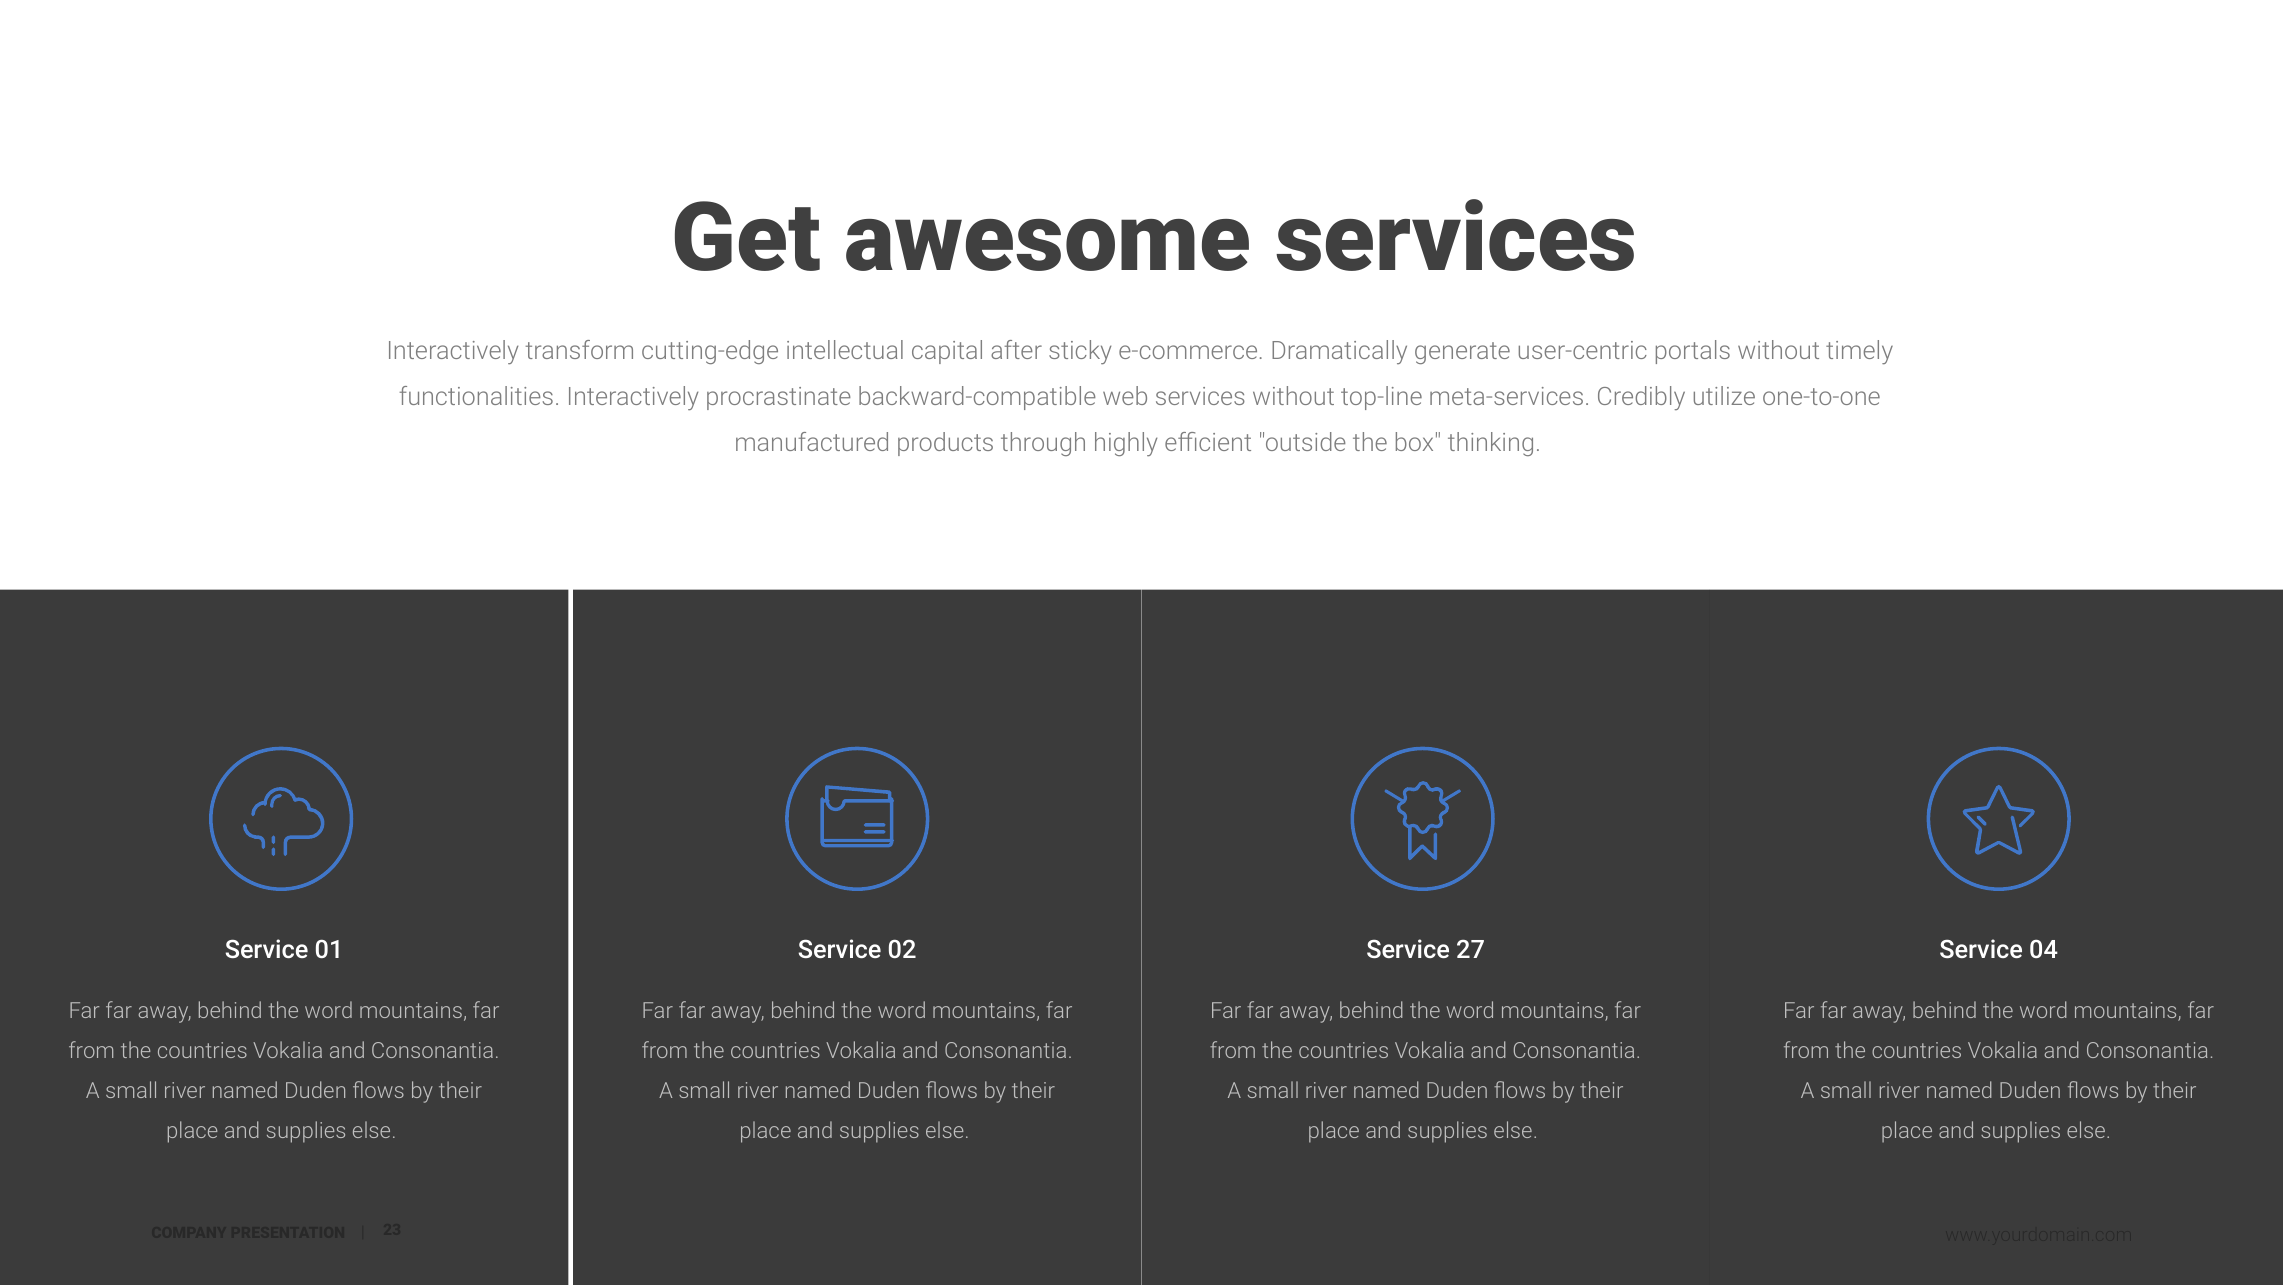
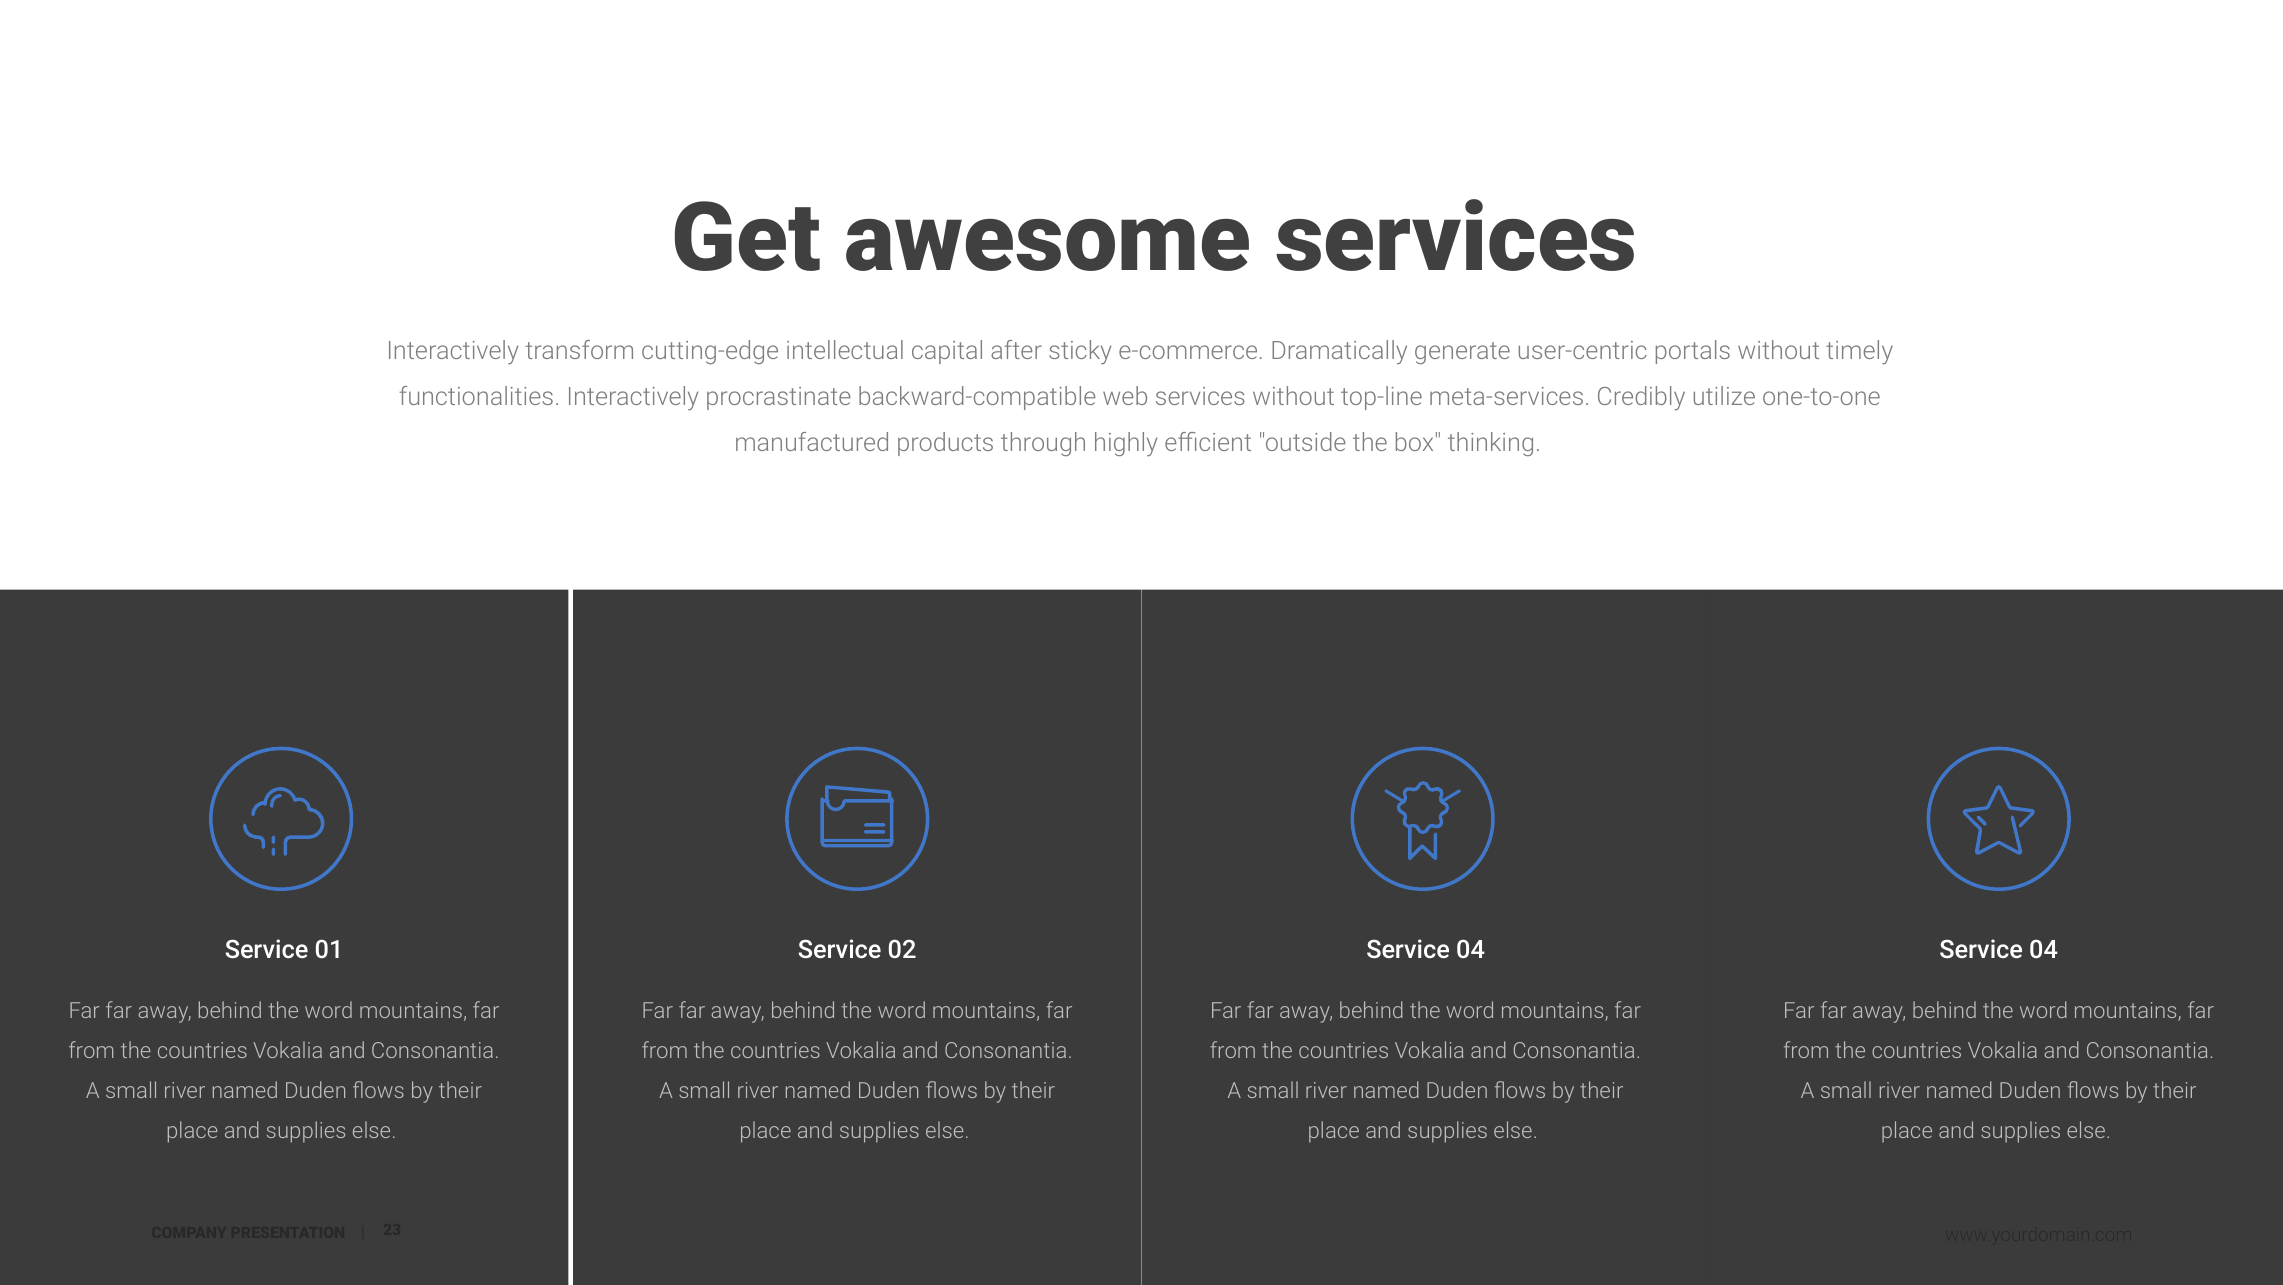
27: 27 -> 04 (1470, 950)
